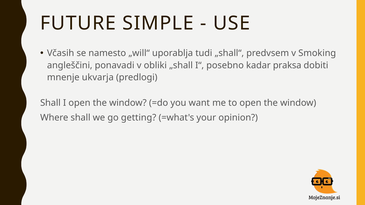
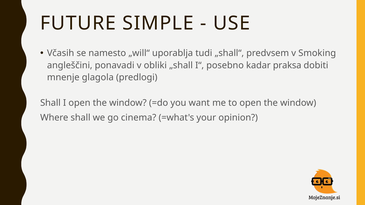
ukvarja: ukvarja -> glagola (98, 77)
getting: getting -> cinema (139, 118)
